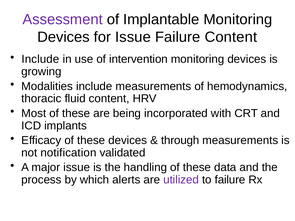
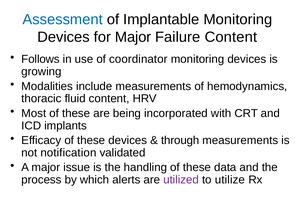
Assessment colour: purple -> blue (63, 19)
for Issue: Issue -> Major (133, 37)
Include: Include -> Follows (41, 59)
intervention: intervention -> coordinator (138, 59)
to failure: failure -> utilize (230, 180)
